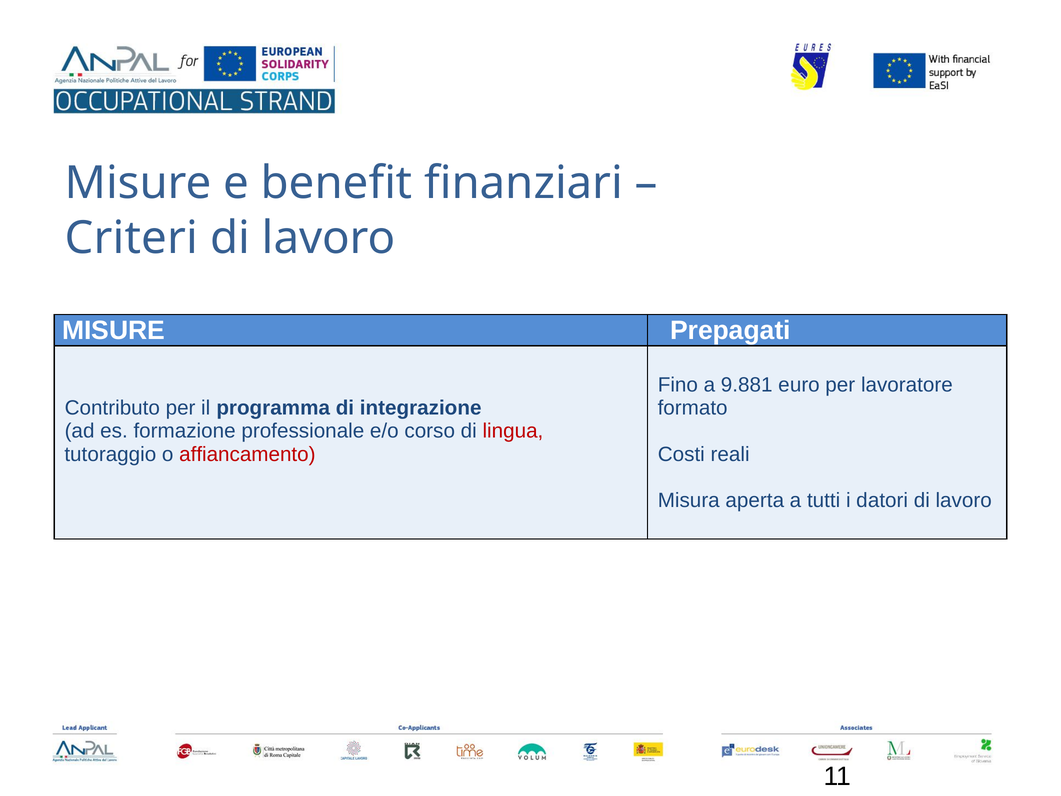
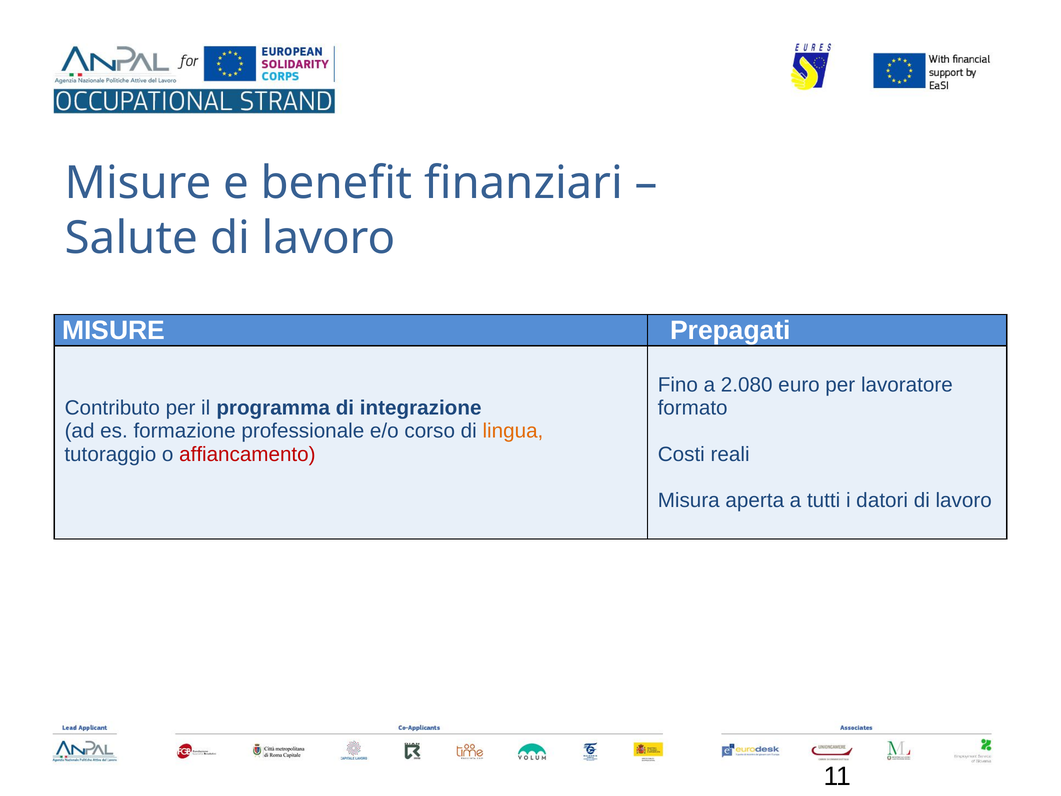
Criteri: Criteri -> Salute (131, 238)
9.881: 9.881 -> 2.080 (747, 385)
lingua colour: red -> orange (513, 431)
